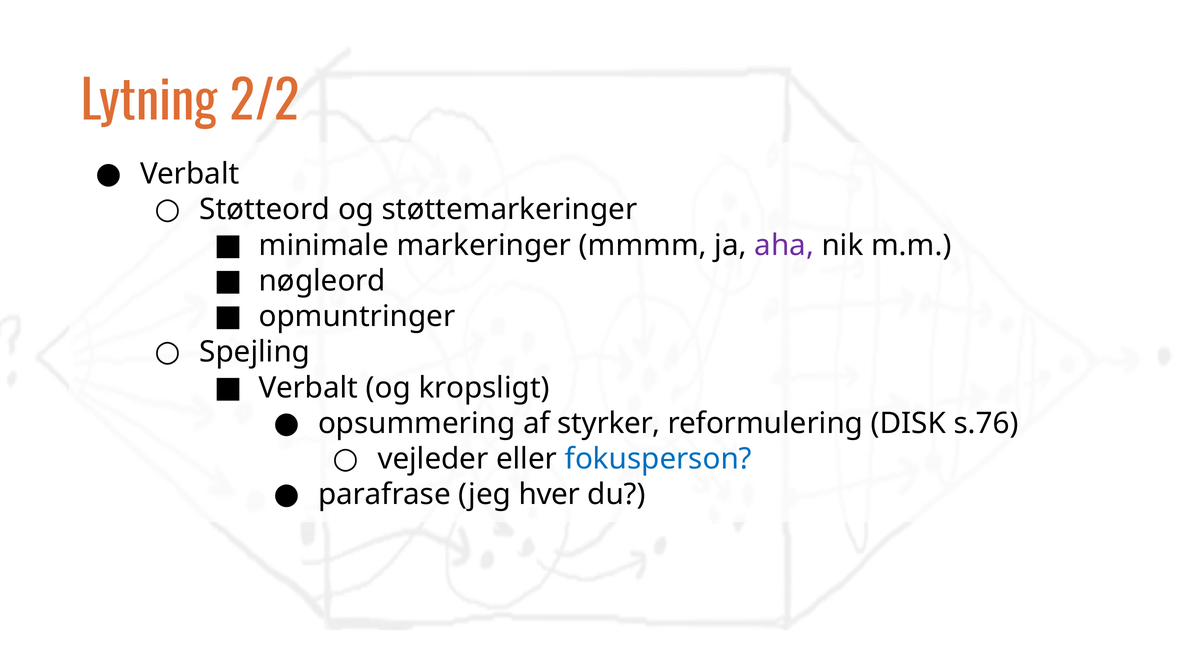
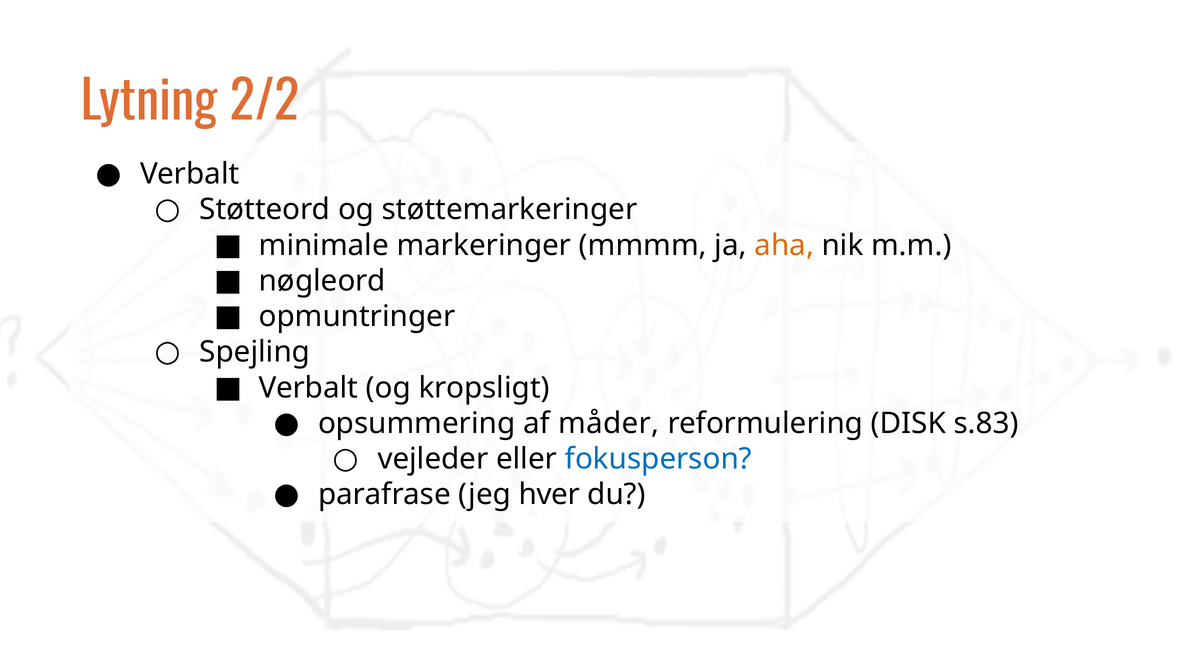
aha colour: purple -> orange (784, 245)
styrker: styrker -> måder (609, 423)
s.76: s.76 -> s.83 (986, 423)
